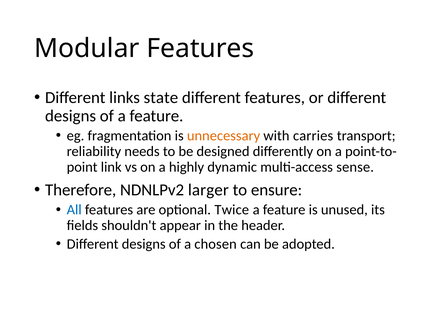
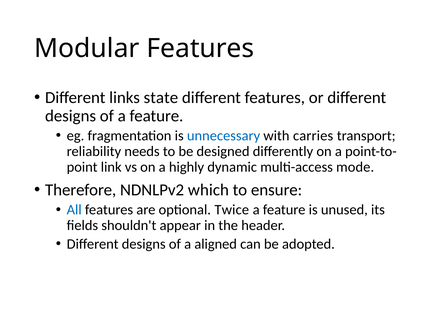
unnecessary colour: orange -> blue (224, 136)
sense: sense -> mode (355, 167)
larger: larger -> which (208, 190)
chosen: chosen -> aligned (216, 244)
